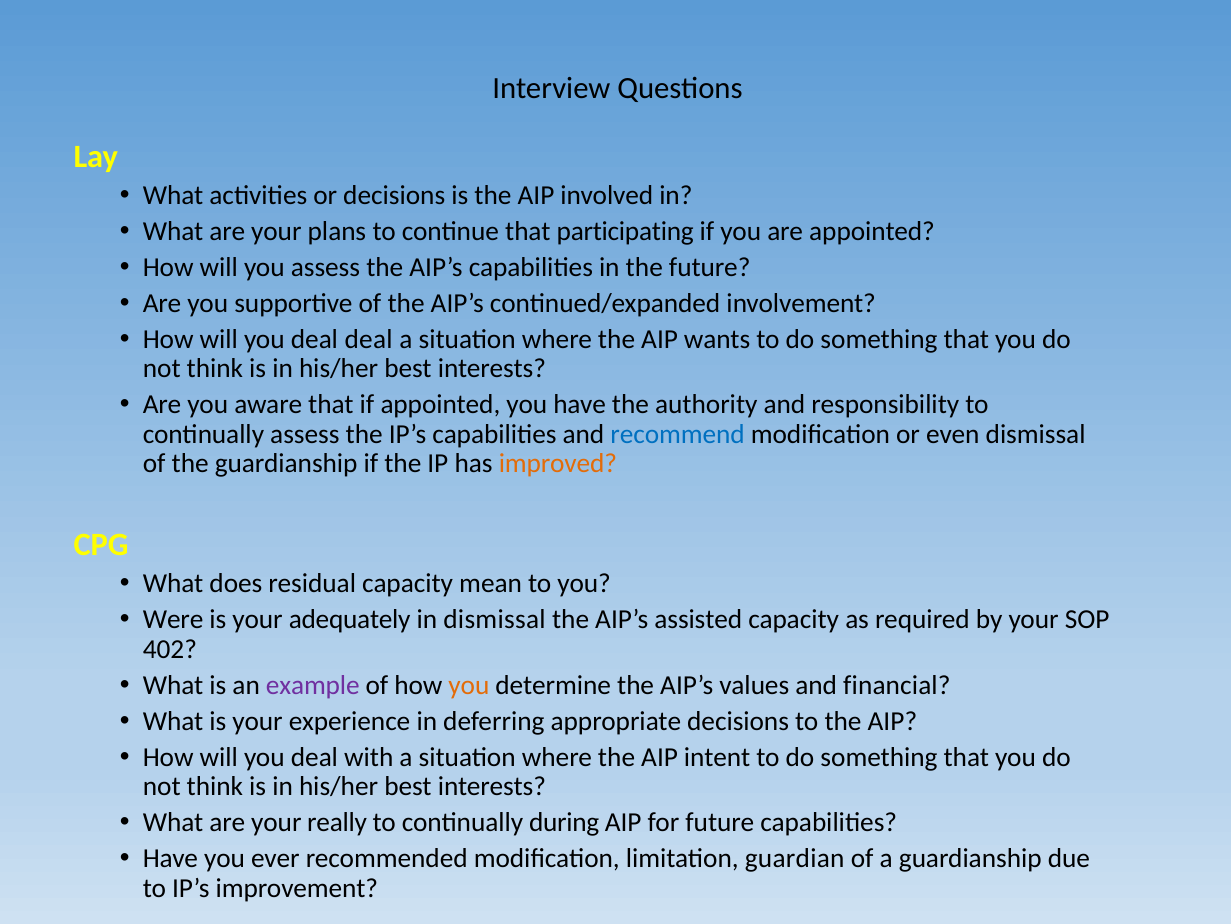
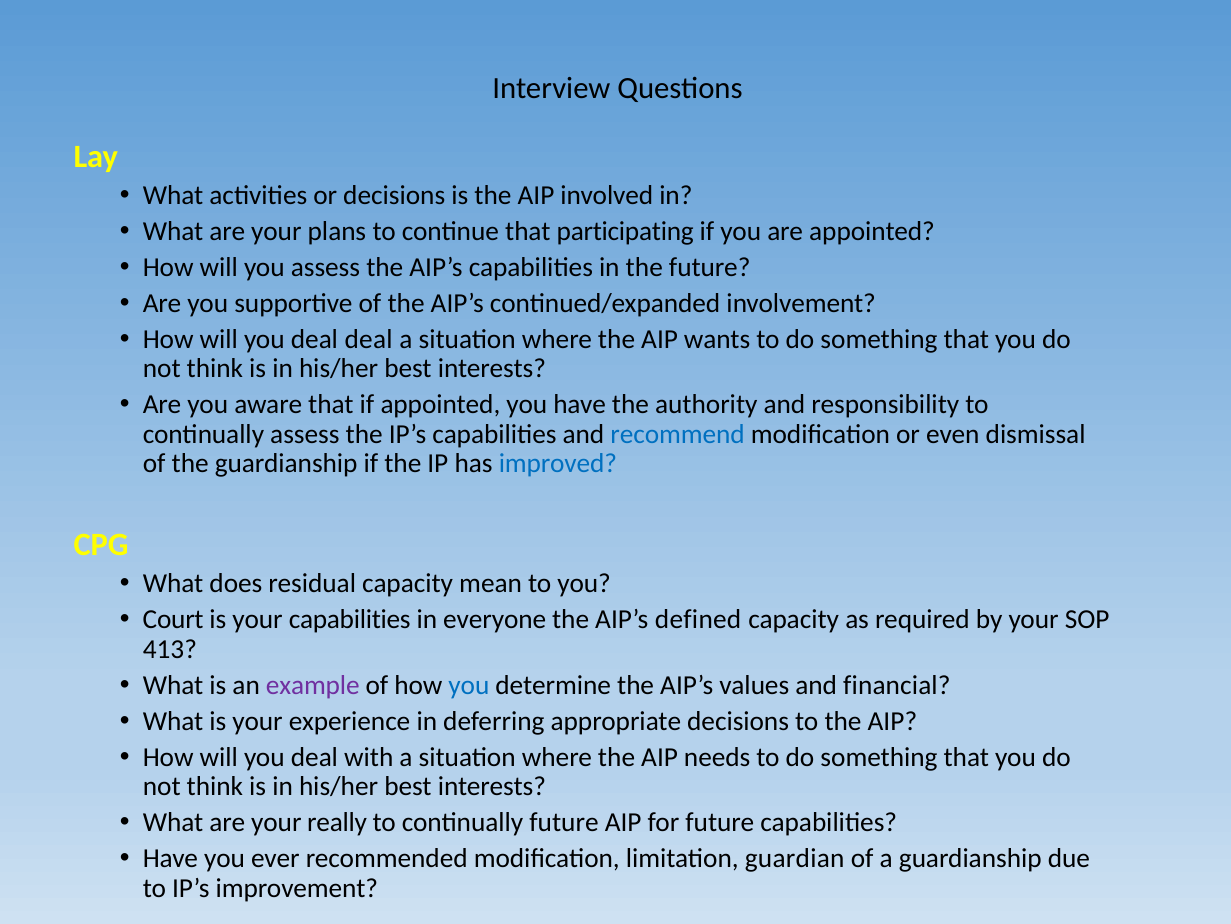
improved colour: orange -> blue (558, 464)
Were: Were -> Court (173, 619)
your adequately: adequately -> capabilities (350, 619)
in dismissal: dismissal -> everyone (495, 619)
assisted: assisted -> defined (698, 619)
402: 402 -> 413 (170, 649)
you colour: orange -> blue (469, 685)
intent: intent -> needs (717, 756)
continually during: during -> future (564, 822)
